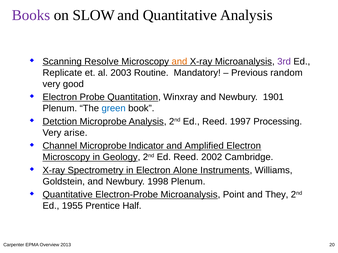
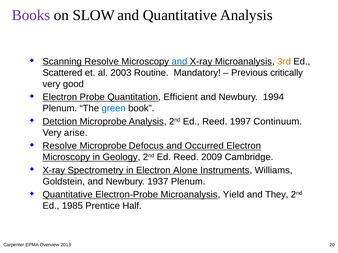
and colour: orange -> blue (179, 62)
3rd colour: purple -> orange (284, 62)
Replicate: Replicate -> Scattered (62, 73)
random: random -> critically (287, 73)
Winxray: Winxray -> Efficient (181, 97)
1901: 1901 -> 1994 (273, 97)
Processing: Processing -> Continuum (278, 122)
Channel: Channel -> Resolve (60, 146)
Indicator: Indicator -> Defocus (146, 146)
Amplified: Amplified -> Occurred (204, 146)
2002: 2002 -> 2009 (212, 157)
1998: 1998 -> 1937 (158, 182)
Point: Point -> Yield (234, 195)
1955: 1955 -> 1985 (72, 206)
